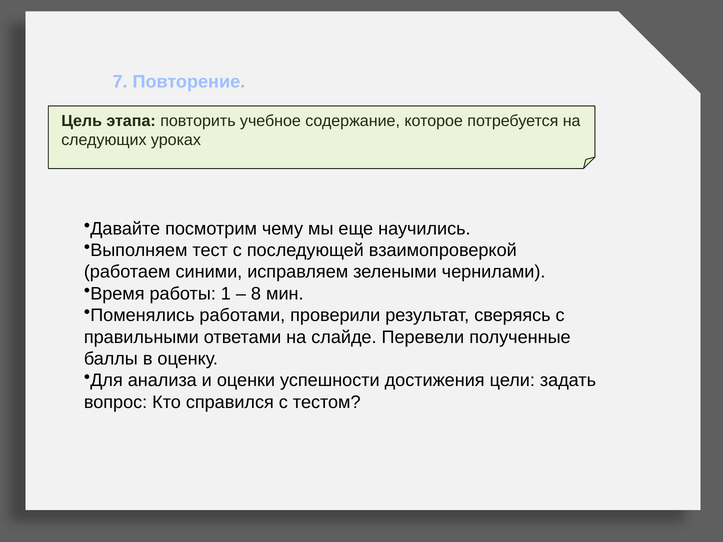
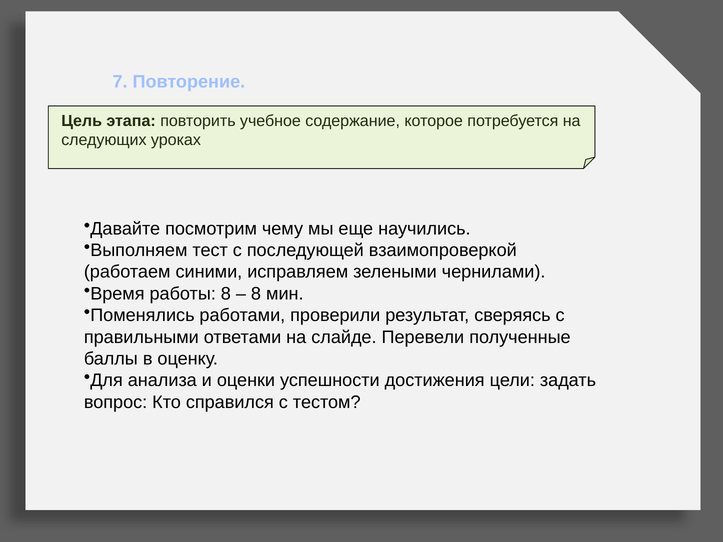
работы 1: 1 -> 8 (226, 294)
